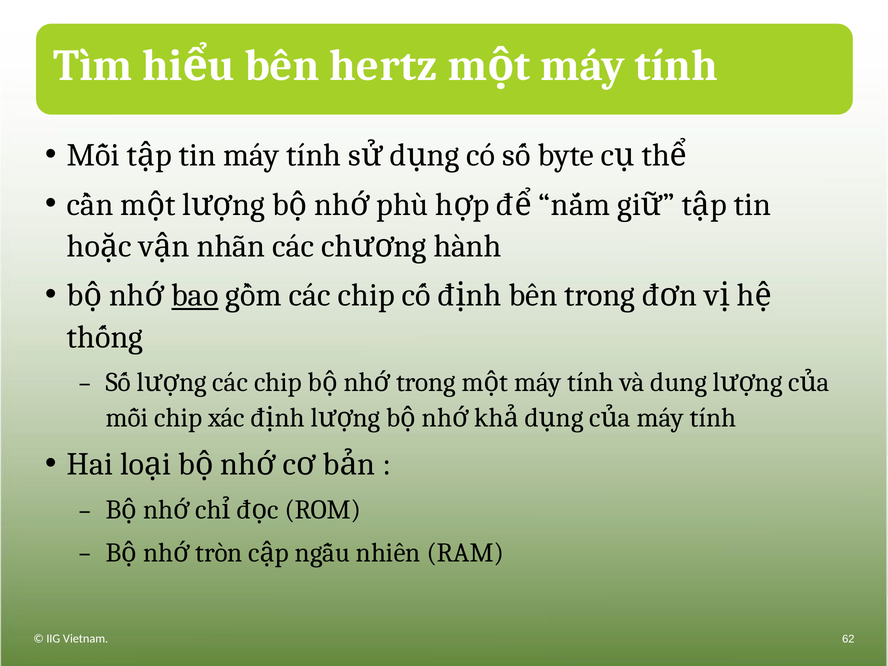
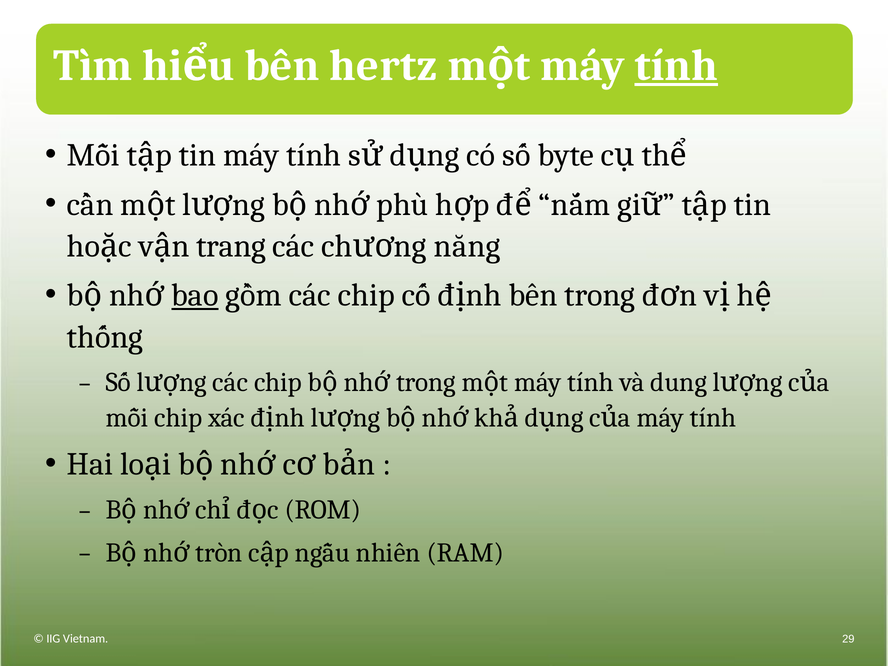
tính underline: none -> present (676, 65)
nhãn: nhãn -> trang (231, 246)
hành: hành -> năng (467, 246)
62: 62 -> 29 (848, 639)
